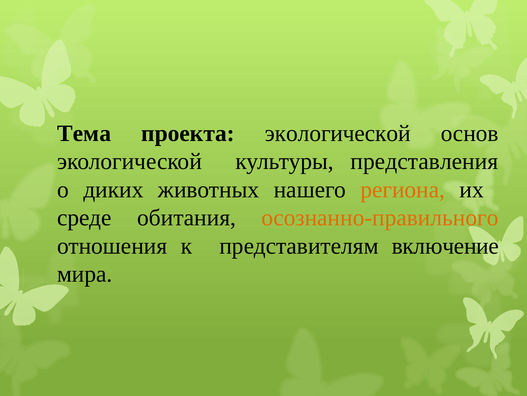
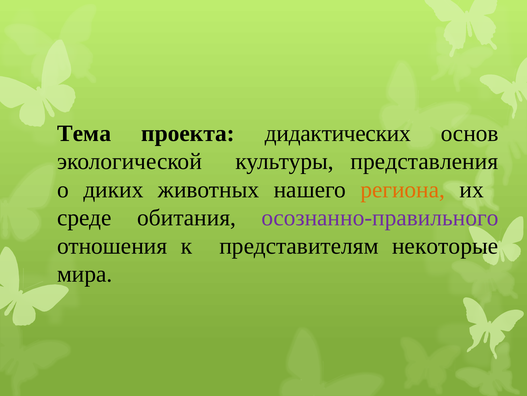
проекта экологической: экологической -> дидактических (338, 133)
осознанно-правильного colour: orange -> purple (380, 217)
включение: включение -> некоторые (445, 246)
